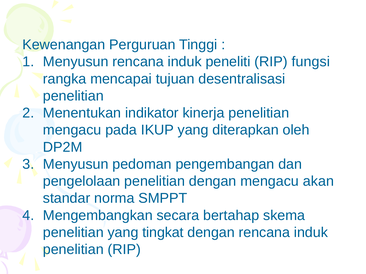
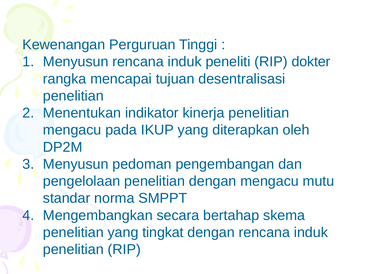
fungsi: fungsi -> dokter (311, 62)
akan: akan -> mutu (319, 182)
